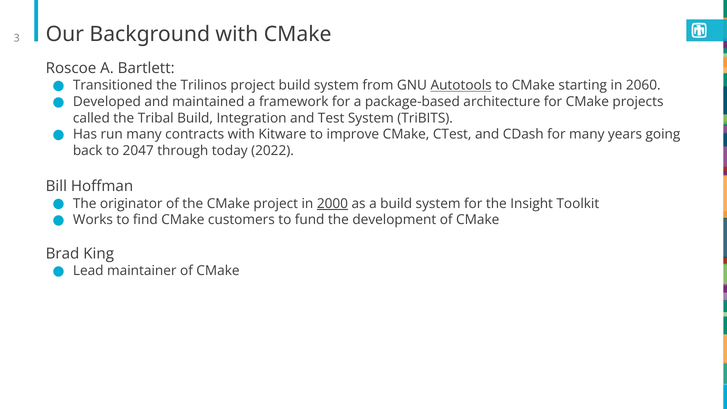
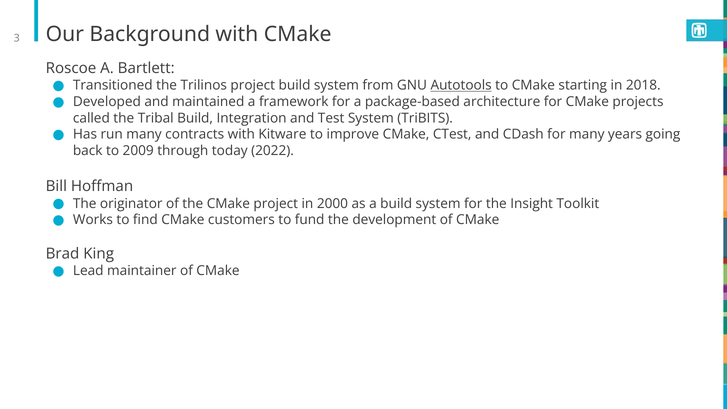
2060: 2060 -> 2018 (643, 85)
2047: 2047 -> 2009 (138, 151)
2000 underline: present -> none (332, 204)
